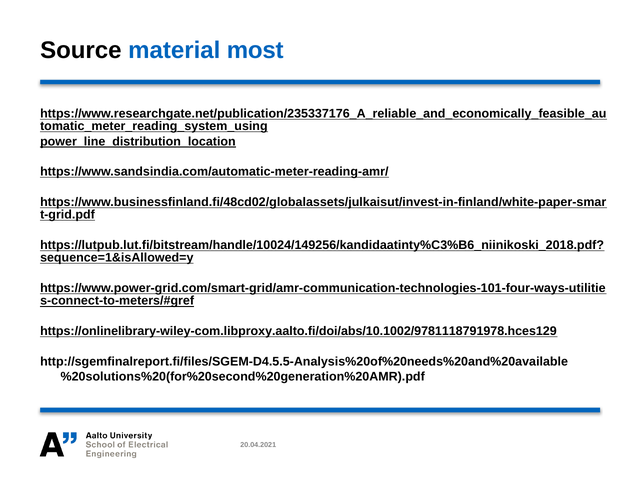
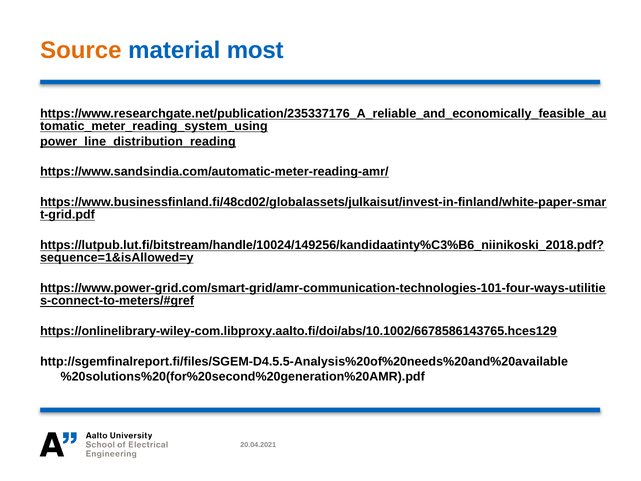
Source colour: black -> orange (81, 50)
power_line_distribution_location: power_line_distribution_location -> power_line_distribution_reading (138, 141)
https://onlinelibrary-wiley-com.libproxy.aalto.fi/doi/abs/10.1002/9781118791978.hces129: https://onlinelibrary-wiley-com.libproxy.aalto.fi/doi/abs/10.1002/9781118791978.hces129 -> https://onlinelibrary-wiley-com.libproxy.aalto.fi/doi/abs/10.1002/6678586143765.hces129 (298, 331)
